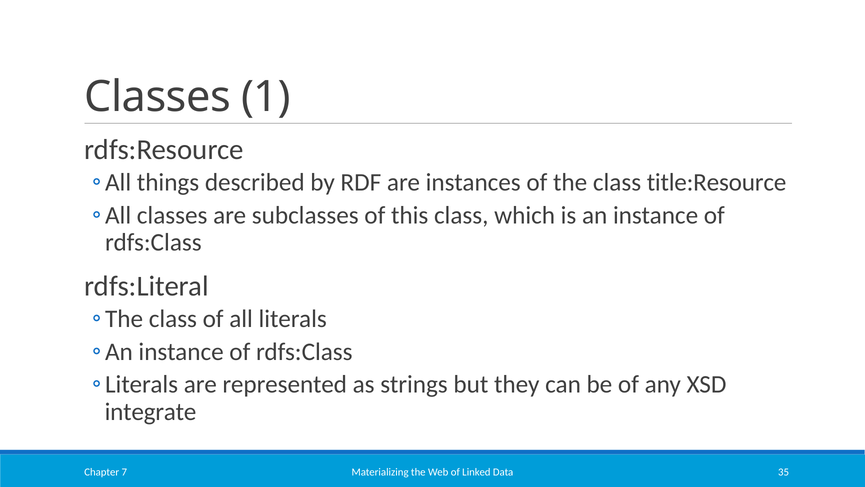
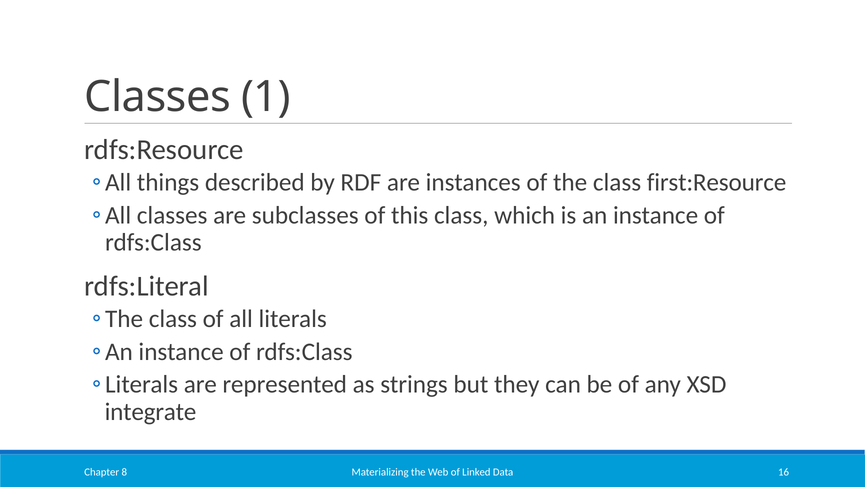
title:Resource: title:Resource -> first:Resource (717, 182)
35: 35 -> 16 (784, 472)
7: 7 -> 8 (124, 472)
